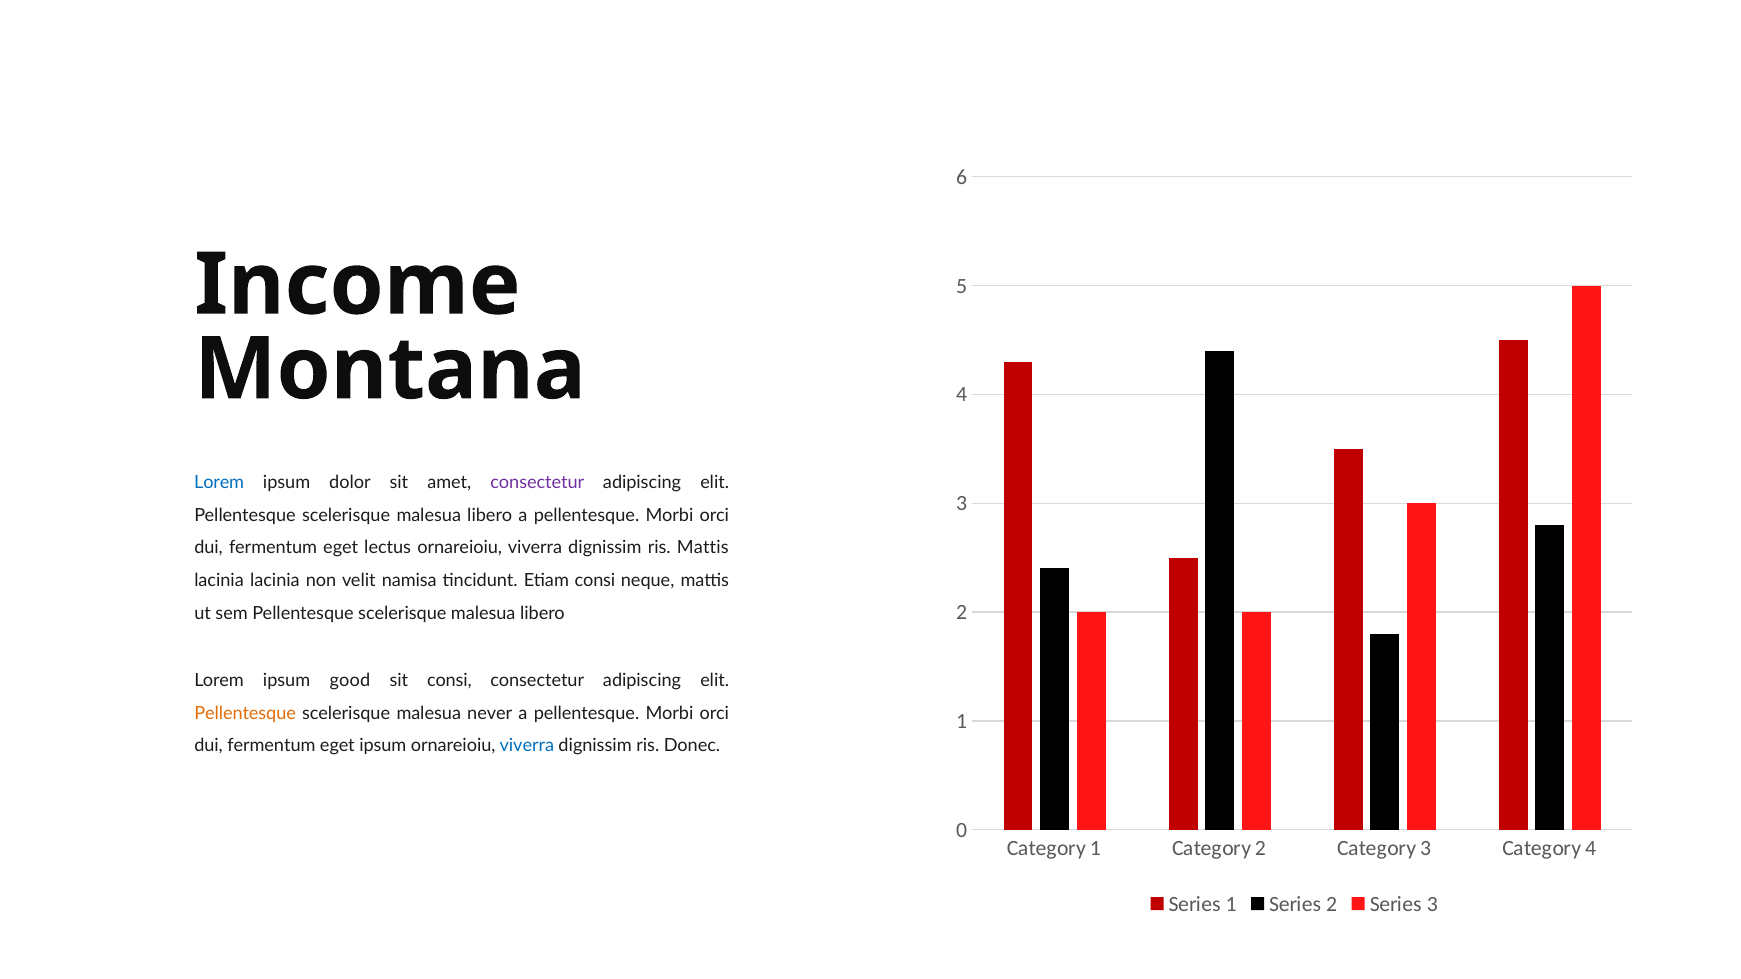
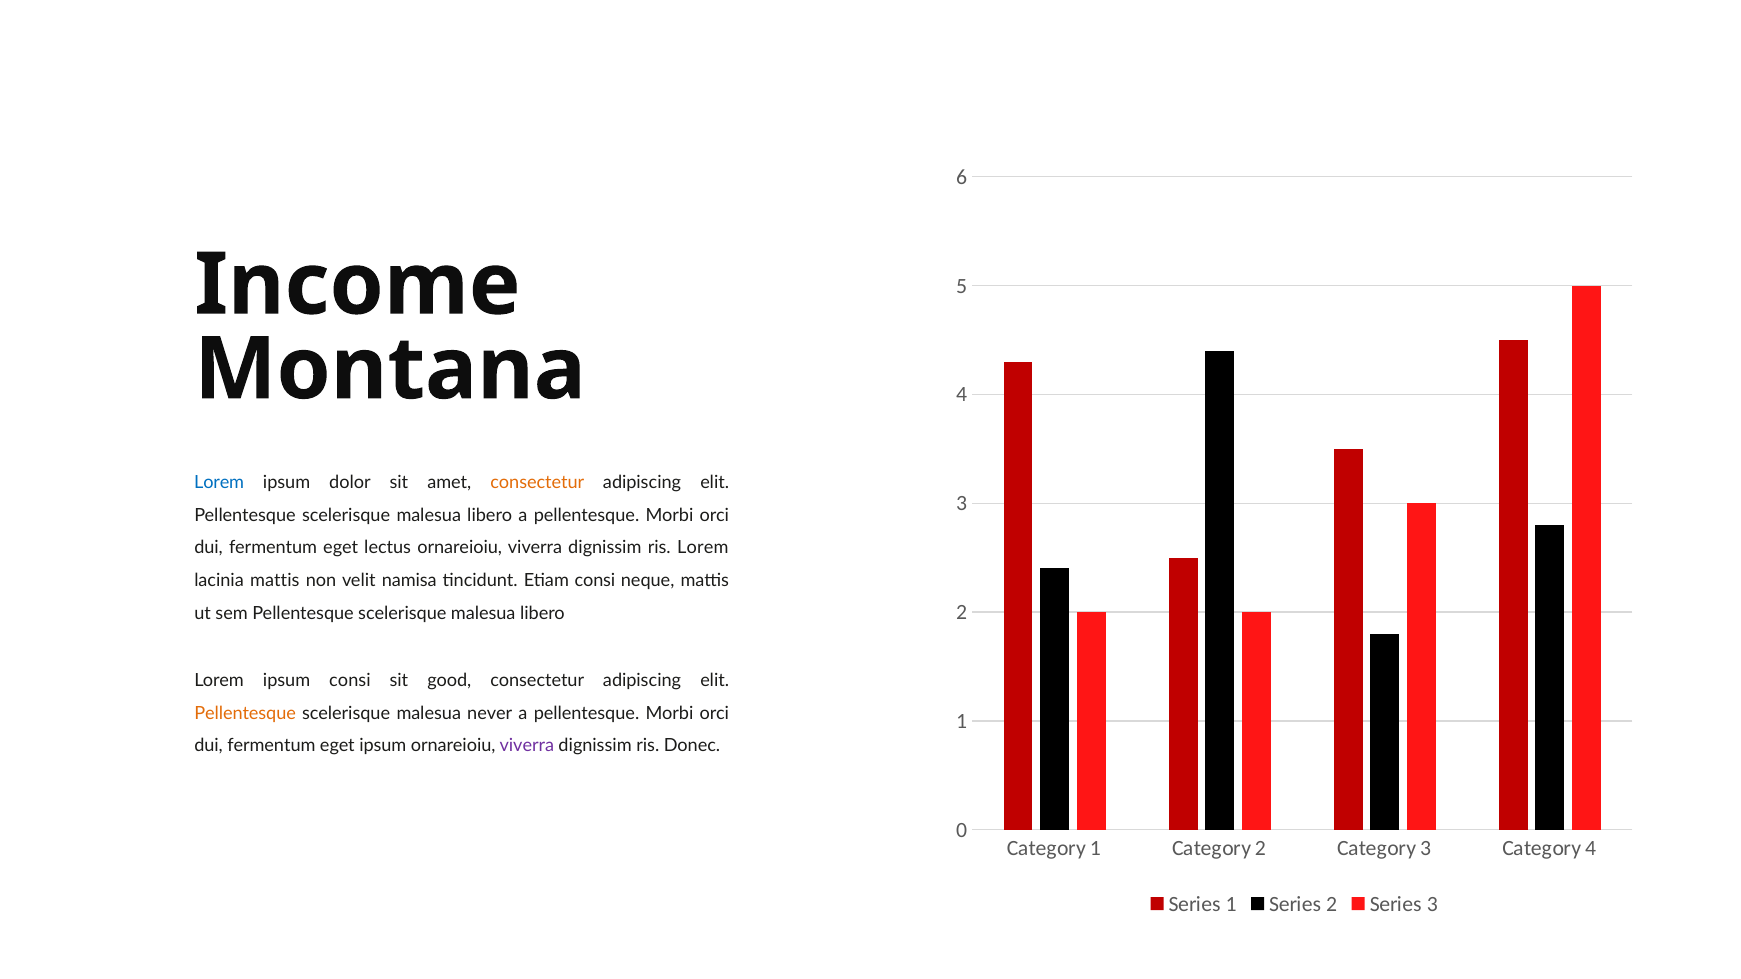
consectetur colour: purple -> orange (537, 483)
ris Mattis: Mattis -> Lorem (703, 548)
lacinia lacinia: lacinia -> mattis (275, 581)
ipsum good: good -> consi (350, 681)
sit consi: consi -> good (449, 681)
viverra colour: blue -> purple (527, 746)
